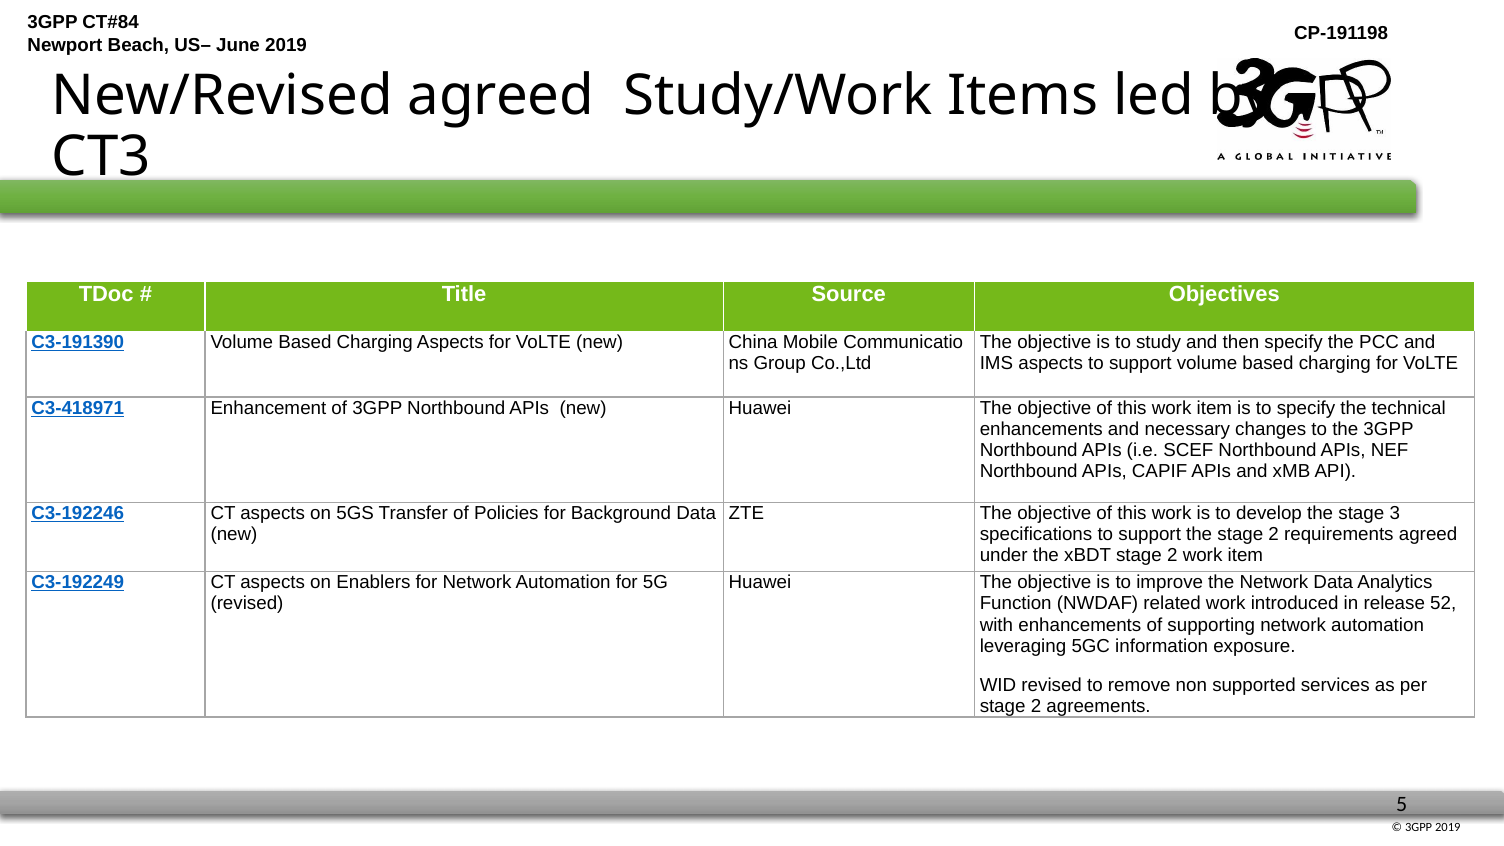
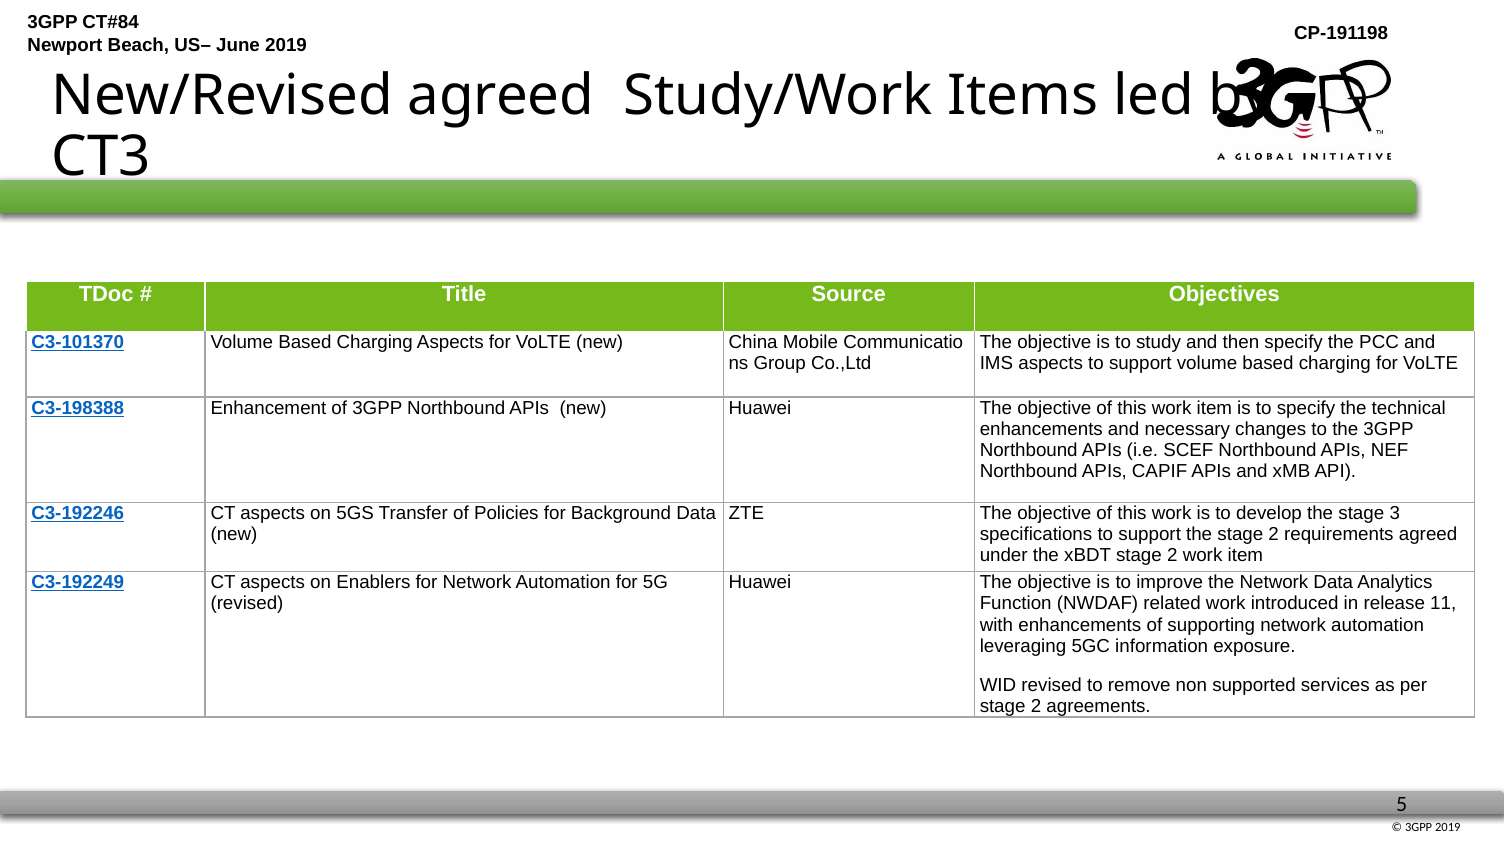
C3-191390: C3-191390 -> C3-101370 (78, 342)
C3-418971: C3-418971 -> C3-198388 (78, 408)
52: 52 -> 11 (1443, 604)
